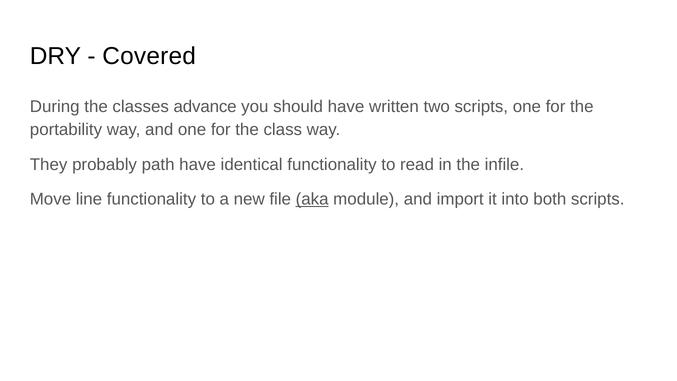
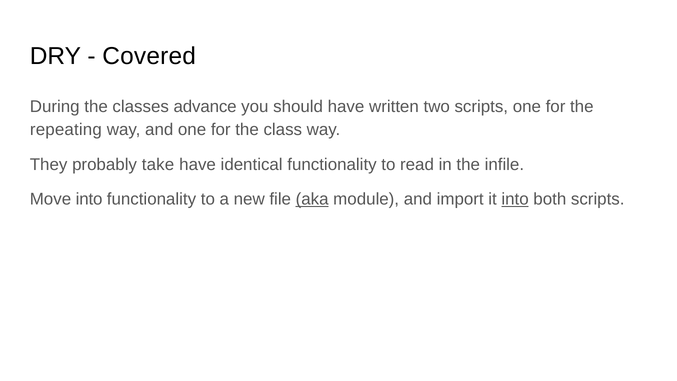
portability: portability -> repeating (66, 130)
path: path -> take (158, 164)
Move line: line -> into (89, 199)
into underline: none -> present (515, 199)
